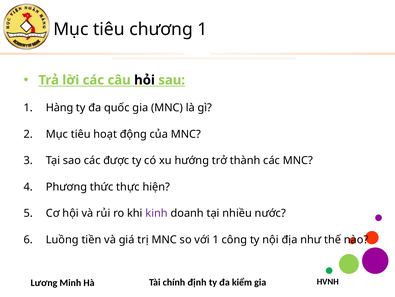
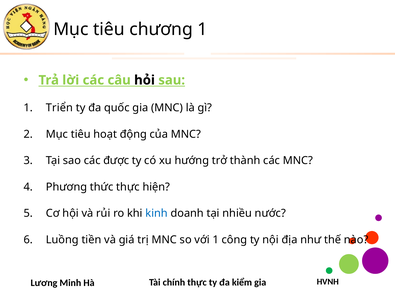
Hàng: Hàng -> Triển (59, 107)
kinh colour: purple -> blue (157, 213)
định: định -> thực (197, 282)
